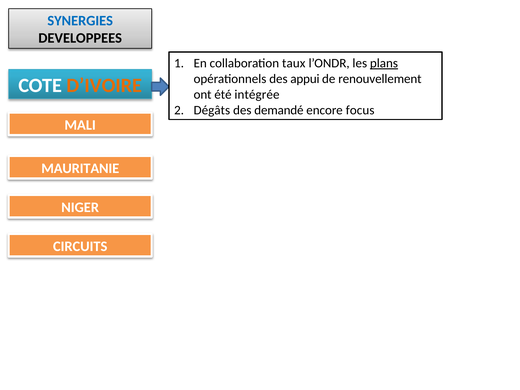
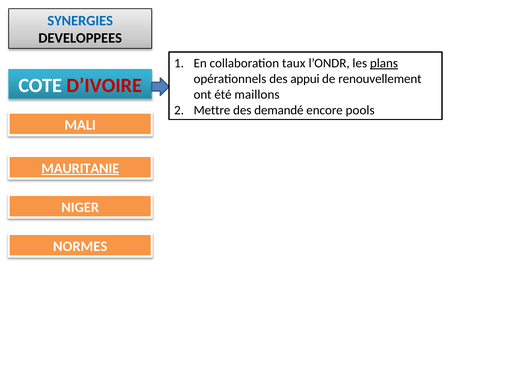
D’IVOIRE colour: orange -> red (104, 85)
intégrée: intégrée -> maillons (257, 94)
Dégâts: Dégâts -> Mettre (212, 110)
focus: focus -> pools (360, 110)
MAURITANIE underline: none -> present (80, 168)
CIRCUITS: CIRCUITS -> NORMES (80, 246)
